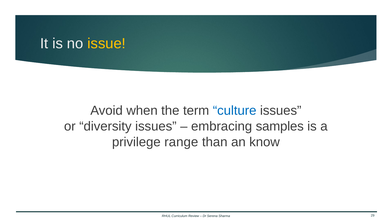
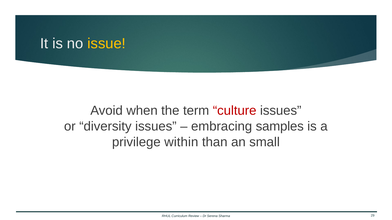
culture colour: blue -> red (235, 111)
range: range -> within (181, 142)
know: know -> small (265, 142)
